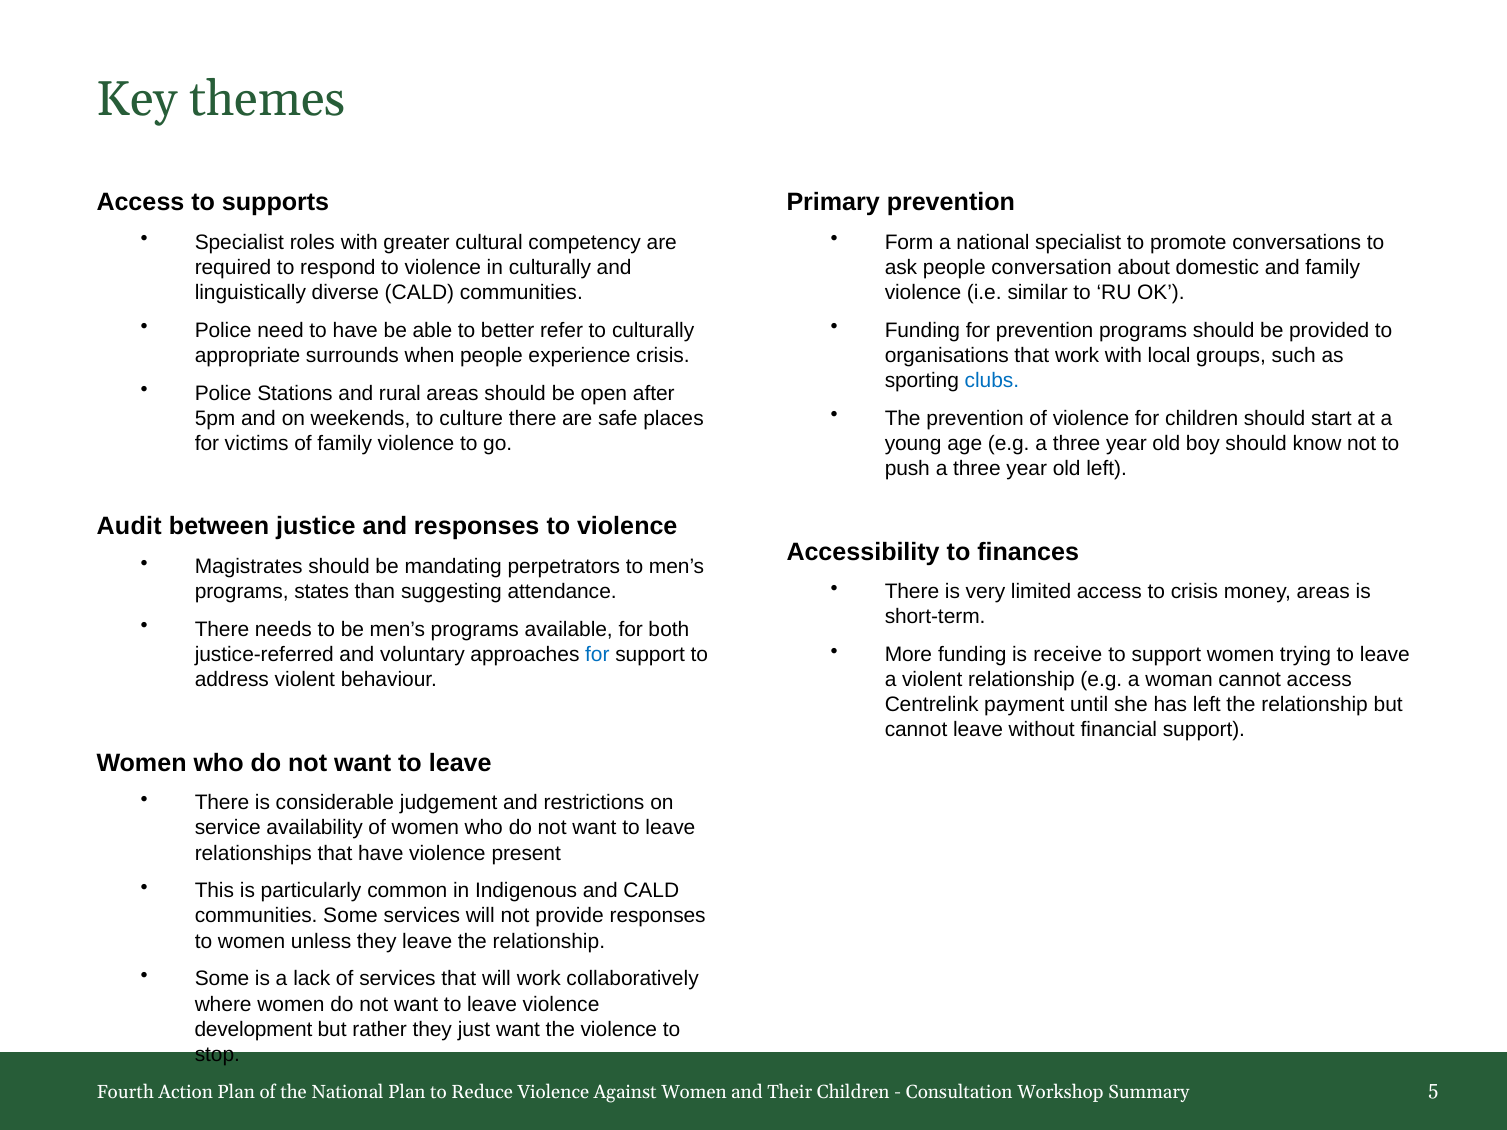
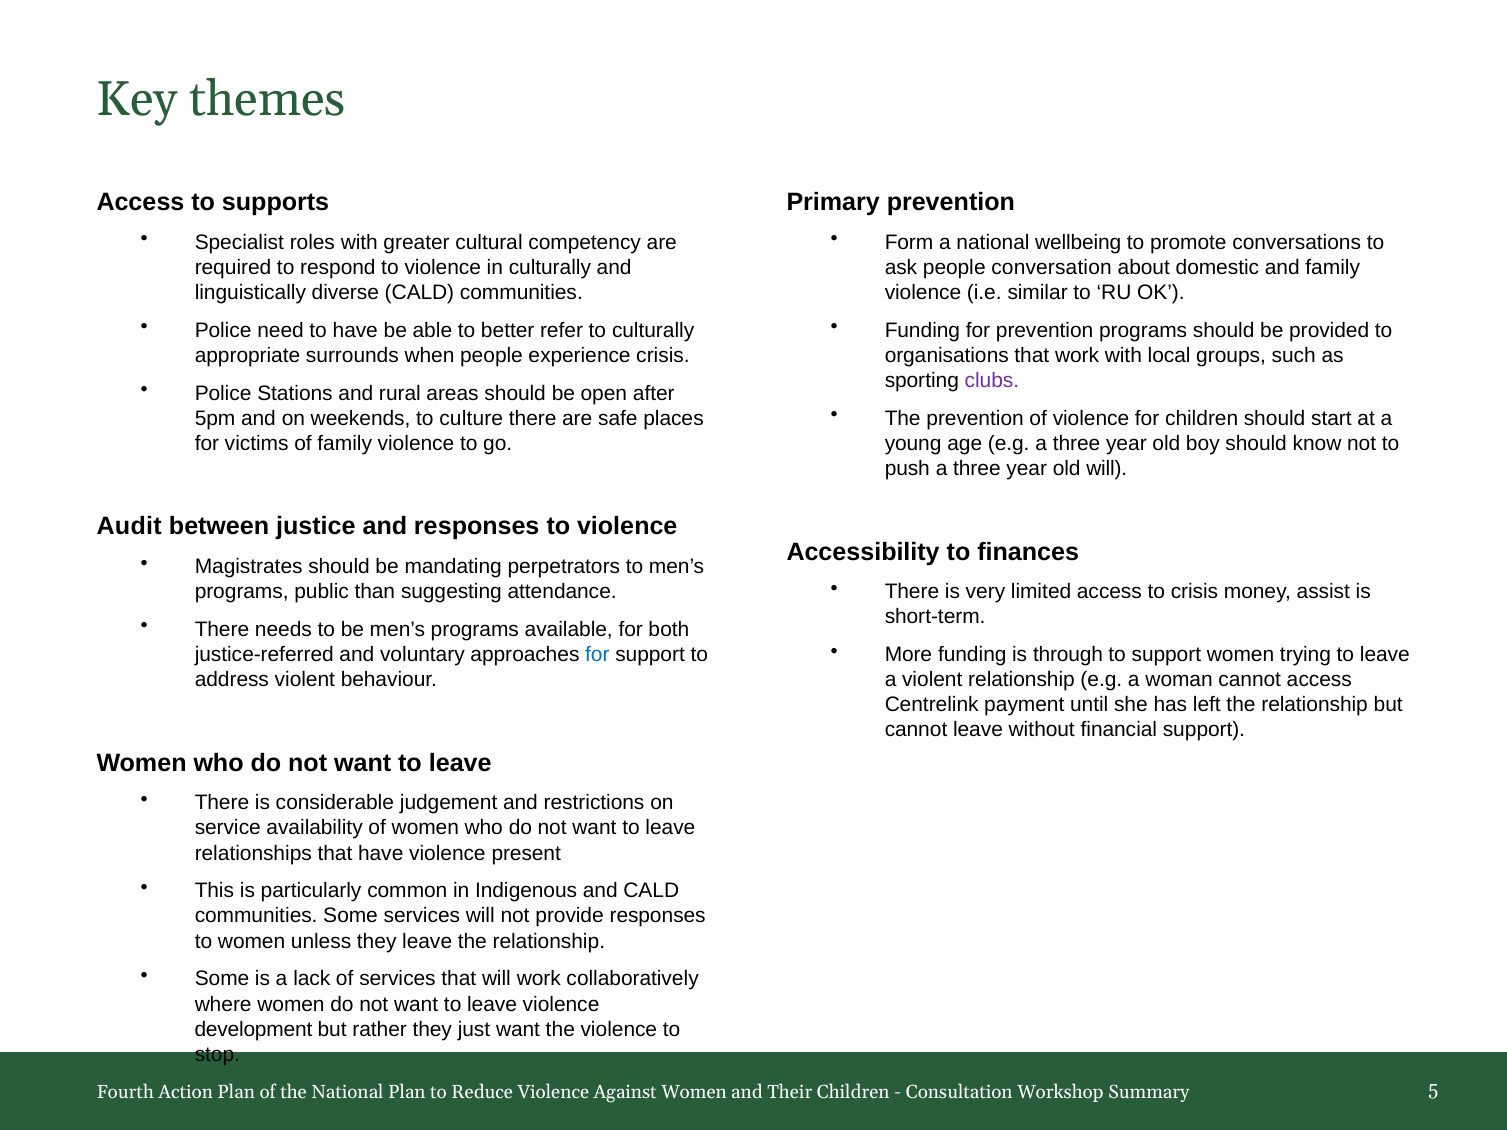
national specialist: specialist -> wellbeing (1078, 242)
clubs colour: blue -> purple (992, 381)
old left: left -> will (1107, 469)
money areas: areas -> assist (1323, 592)
states: states -> public (322, 592)
receive: receive -> through (1068, 655)
